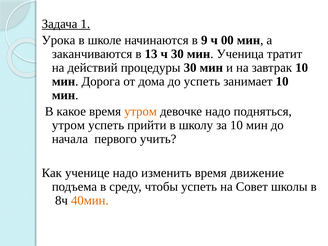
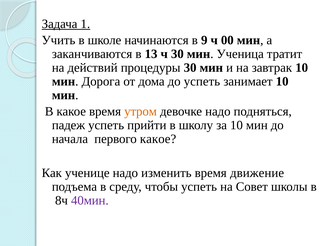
Урока: Урока -> Учить (59, 40)
утром: утром -> падеж (68, 125)
первого учить: учить -> какое (158, 139)
40мин colour: orange -> purple (90, 201)
